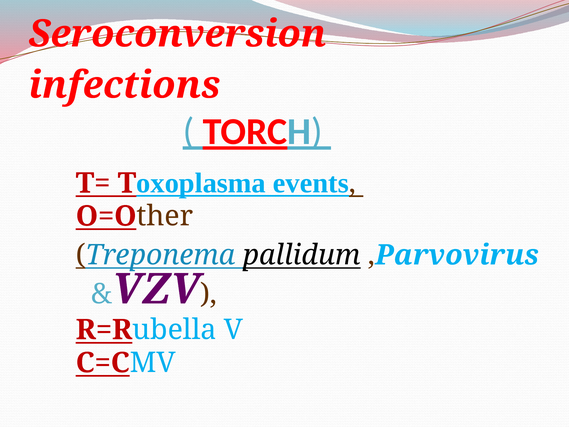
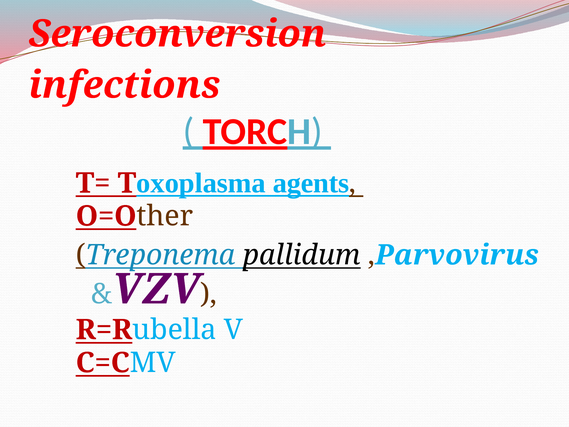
events: events -> agents (311, 183)
